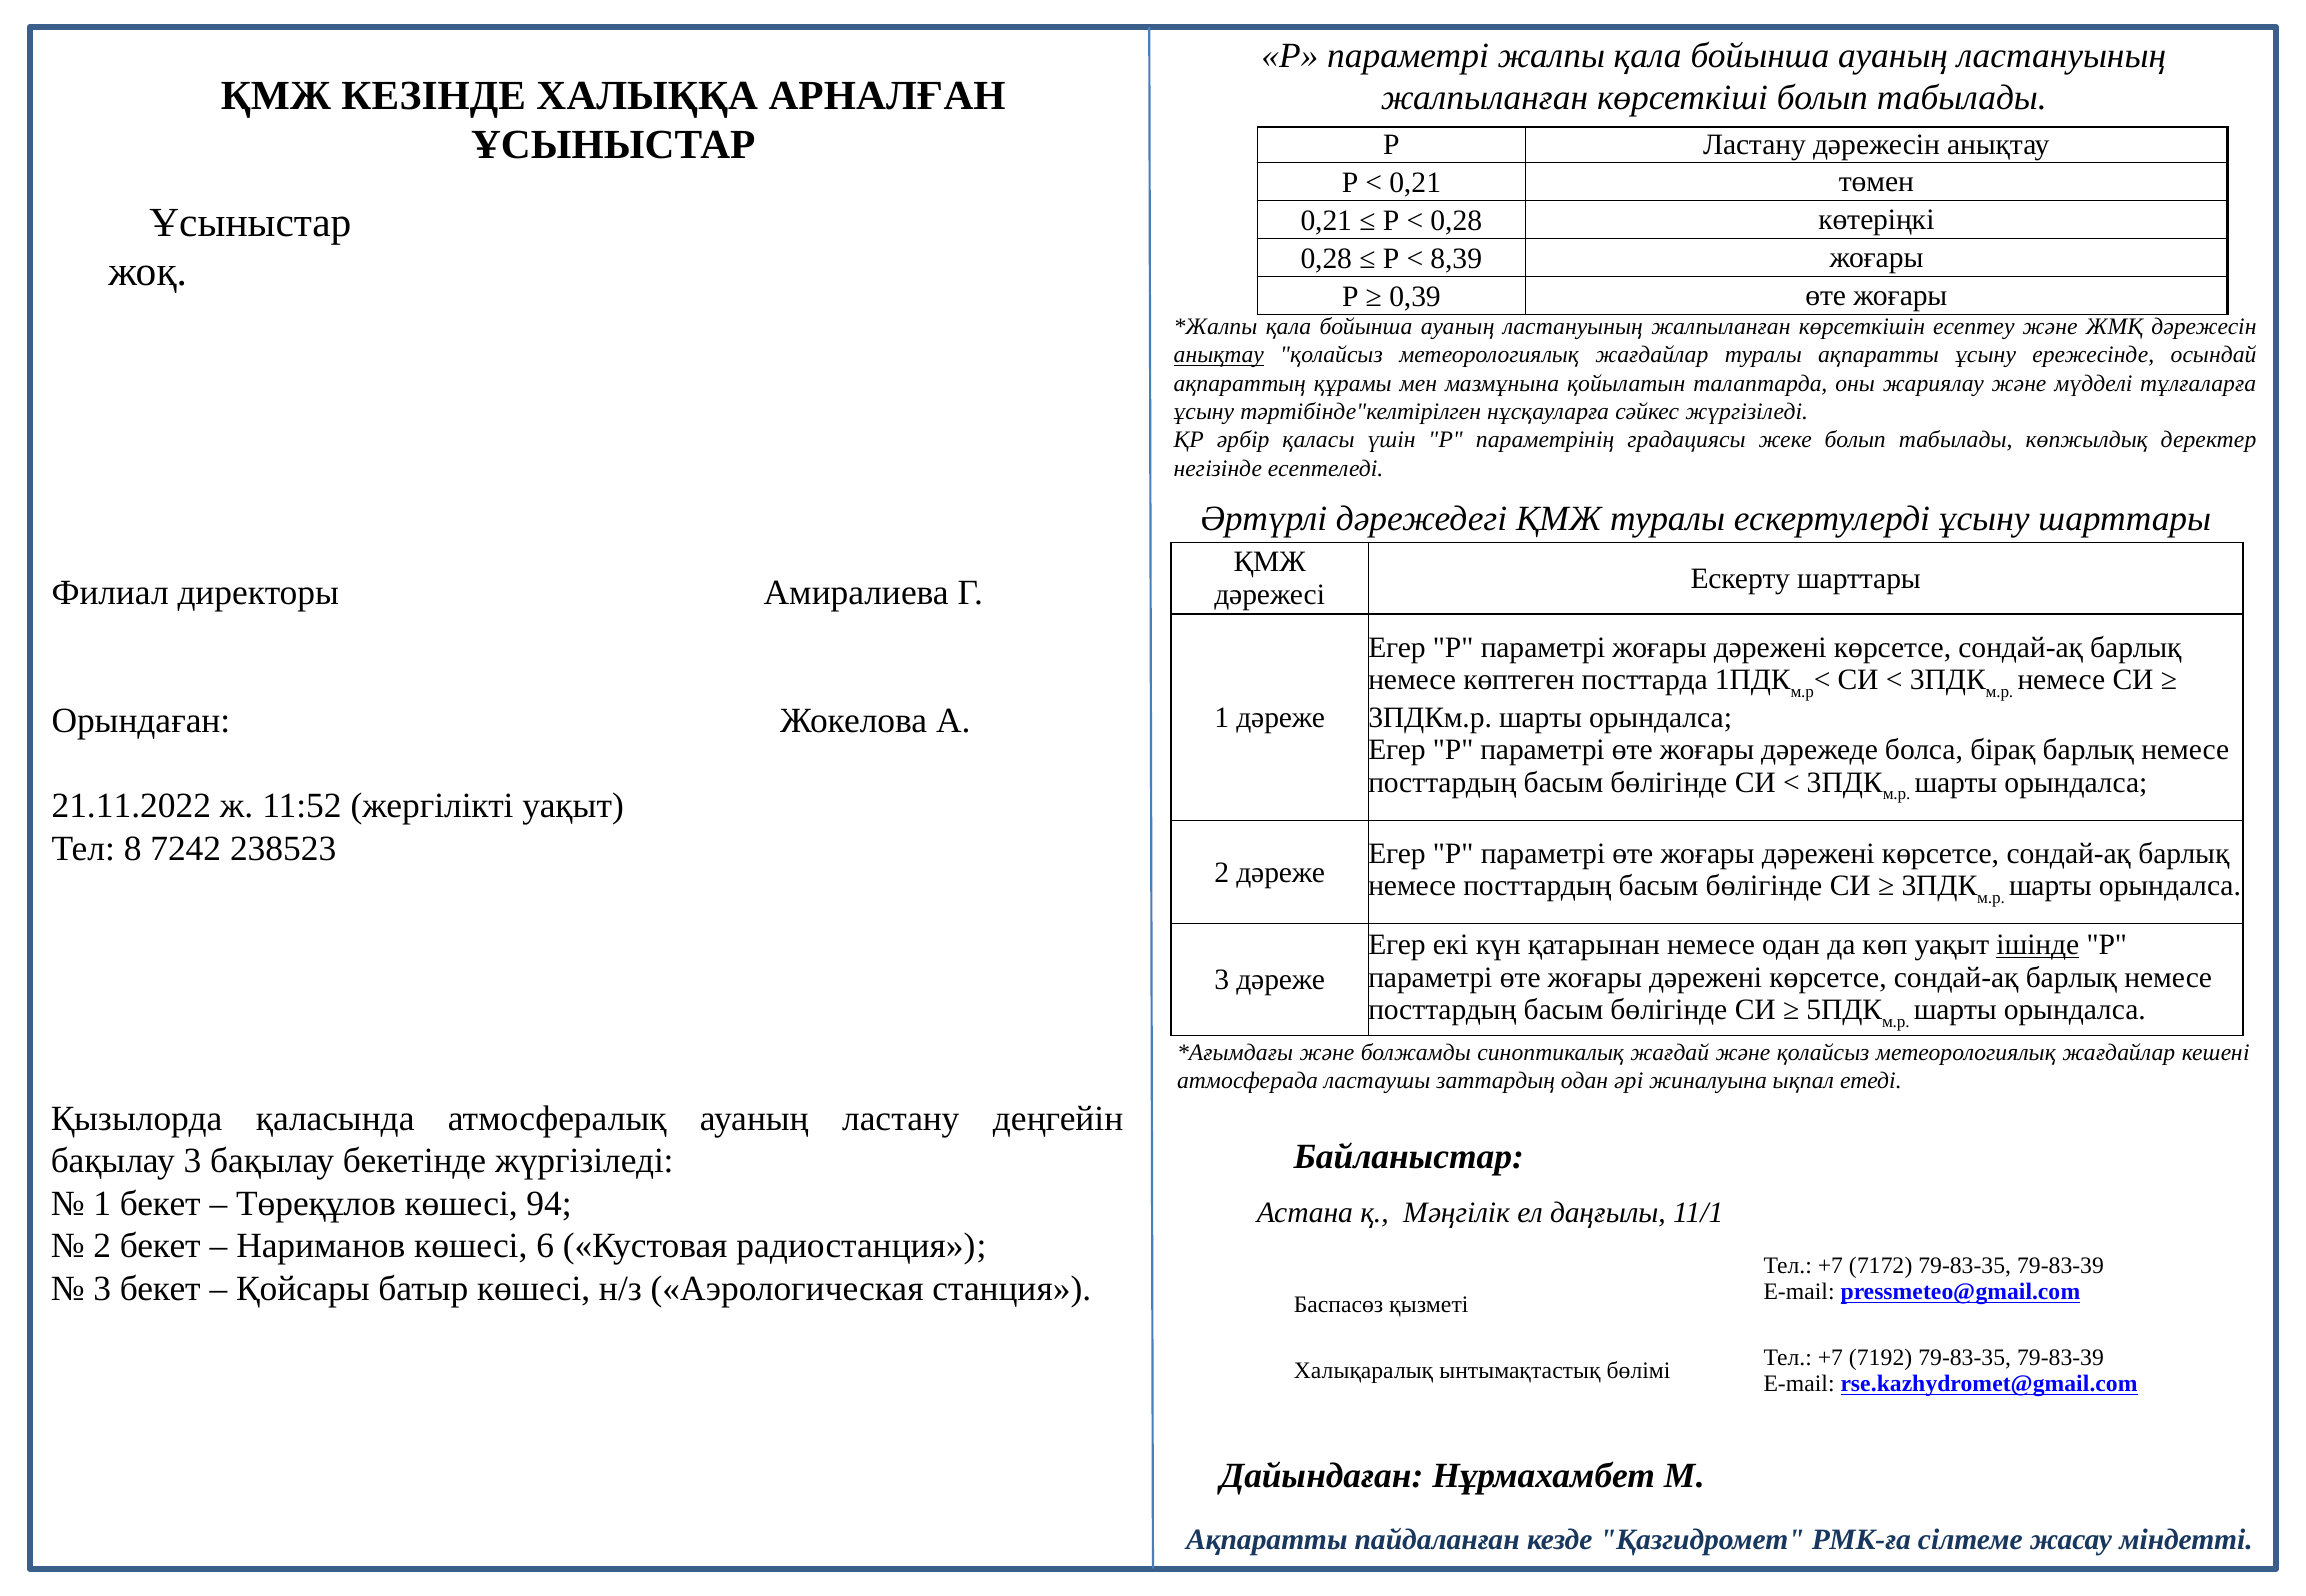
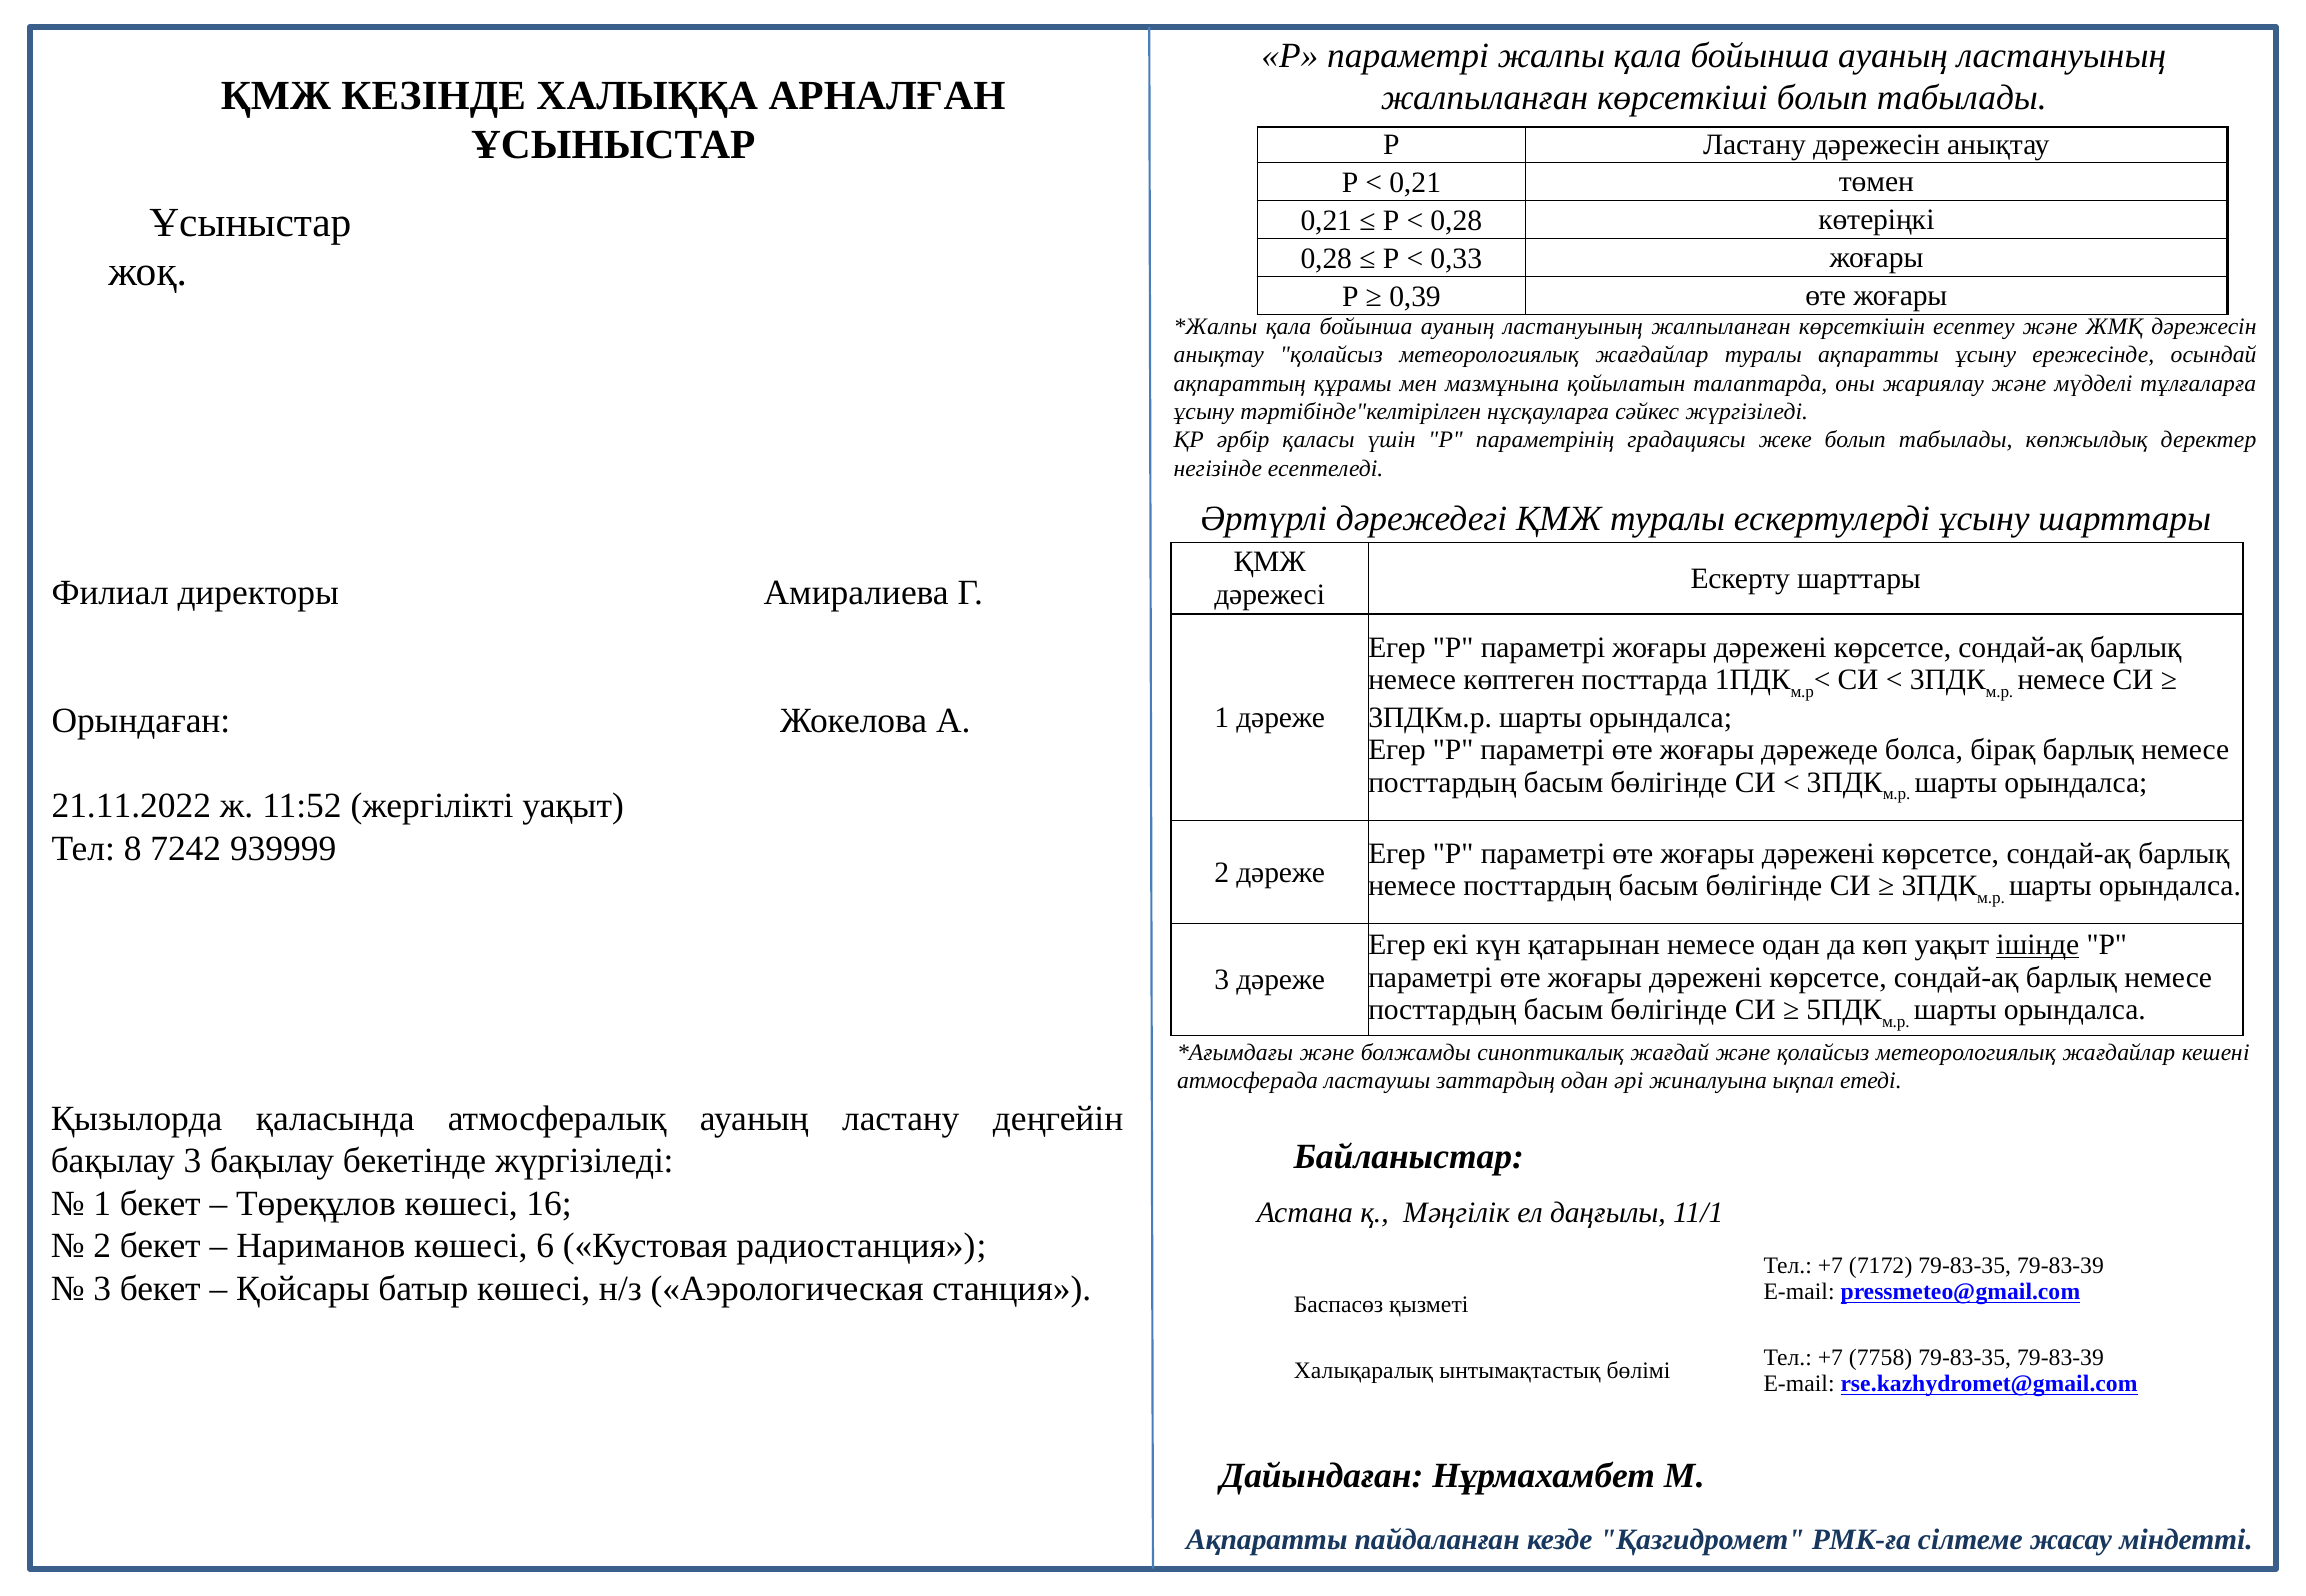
8,39: 8,39 -> 0,33 (1456, 259)
анықтау underline: present -> none (1219, 355)
238523: 238523 -> 939999 (283, 849)
94: 94 -> 16 (549, 1204)
7192: 7192 -> 7758 (1881, 1358)
